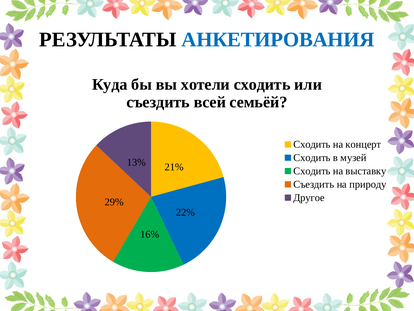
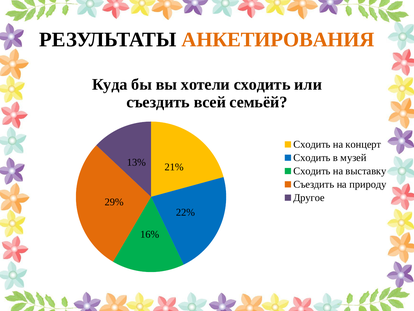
АНКЕТИРОВАНИЯ colour: blue -> orange (278, 40)
